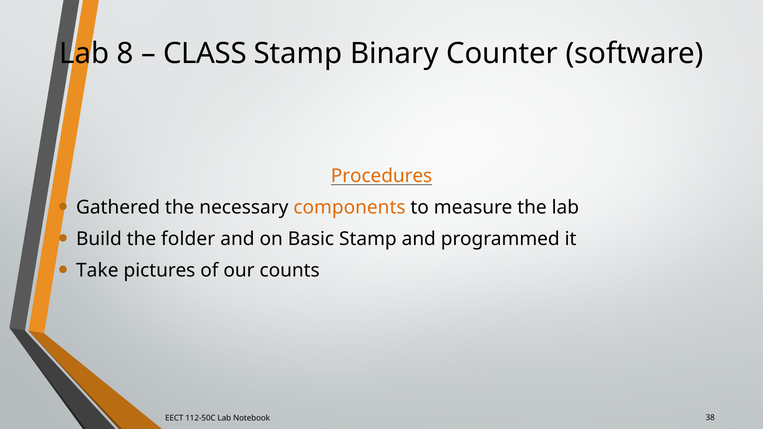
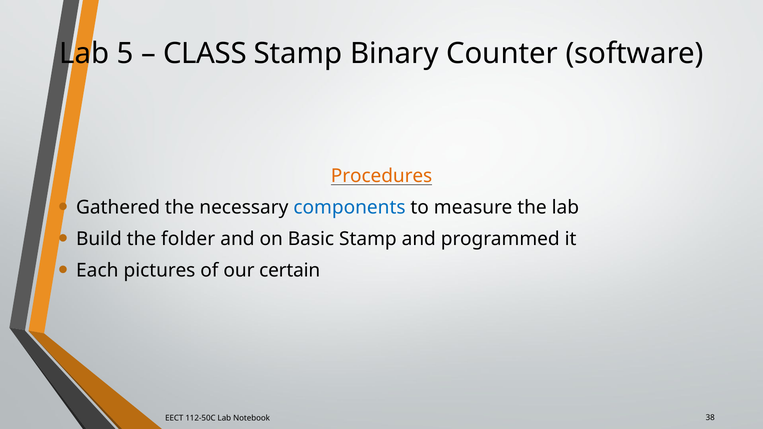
8: 8 -> 5 (125, 54)
components colour: orange -> blue (349, 208)
Take: Take -> Each (97, 271)
counts: counts -> certain (290, 271)
